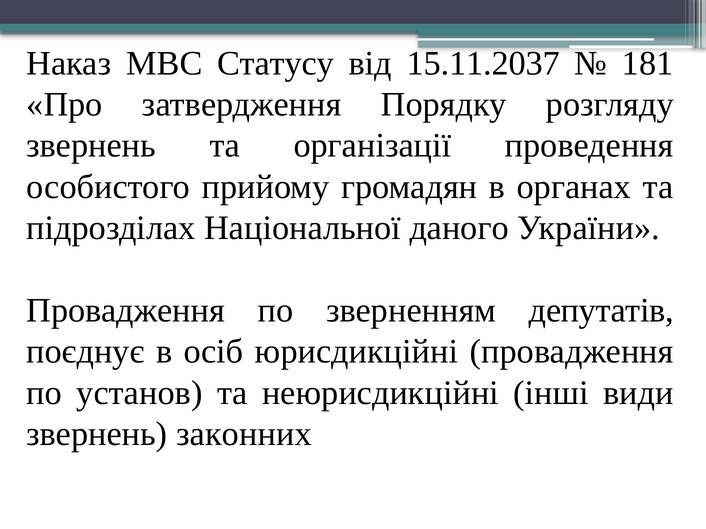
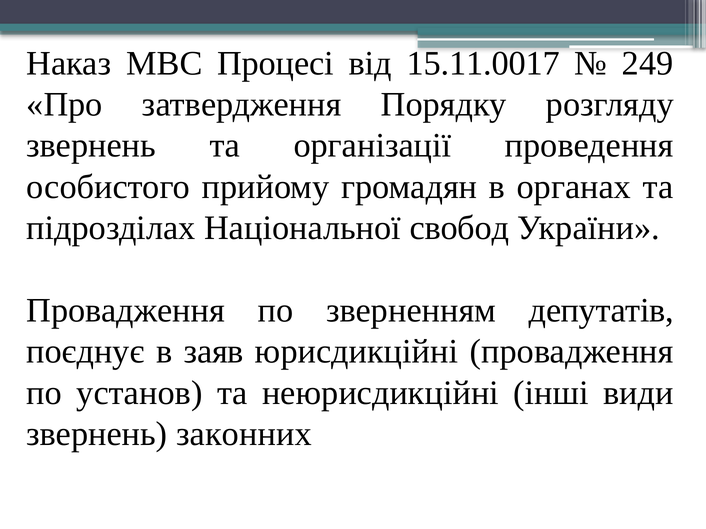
Статусу: Статусу -> Процесі (276, 63)
15.11.2037: 15.11.2037 -> 15.11.0017 (483, 63)
181: 181 -> 249 (648, 63)
даного: даного -> свобод (459, 228)
осіб: осіб -> заяв (214, 352)
